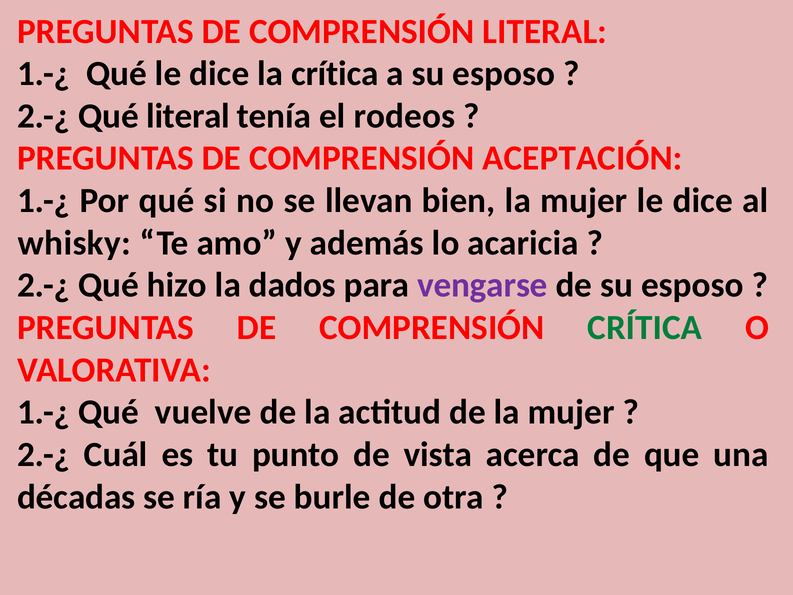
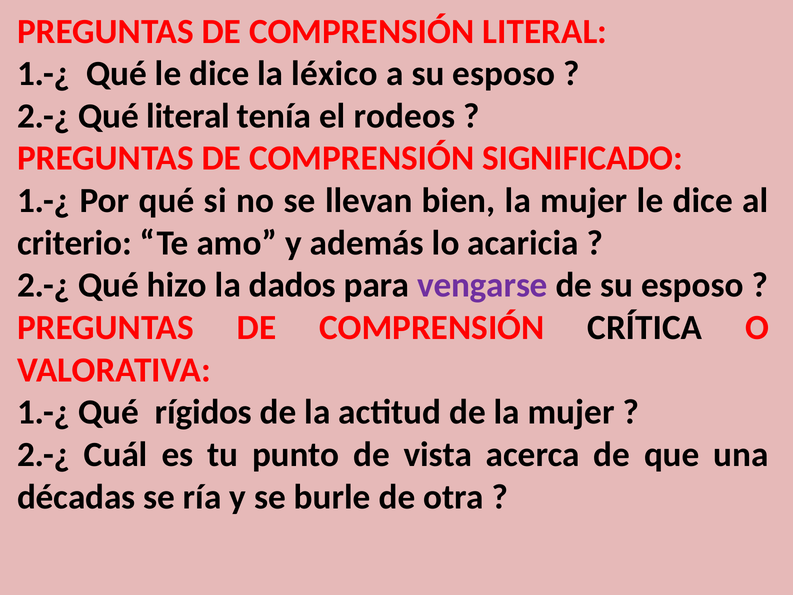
la crítica: crítica -> léxico (335, 74)
ACEPTACIÓN: ACEPTACIÓN -> SIGNIFICADO (583, 158)
whisky: whisky -> criterio (75, 243)
CRÍTICA colour: green -> black (645, 327)
vuelve: vuelve -> rígidos (203, 412)
